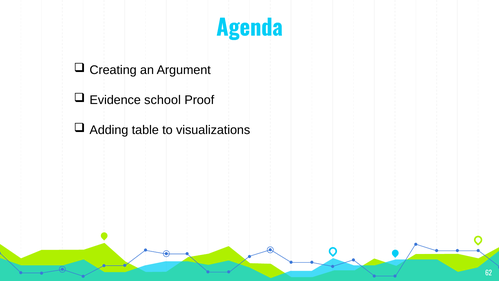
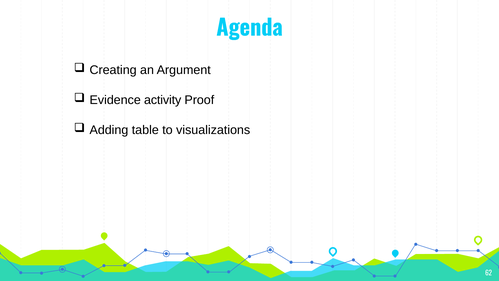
school: school -> activity (163, 100)
